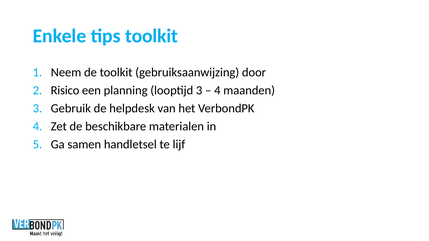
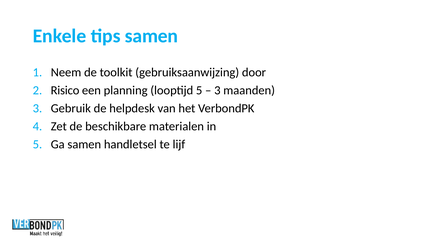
tips toolkit: toolkit -> samen (151, 36)
looptijd 3: 3 -> 5 (199, 91)
4: 4 -> 3 (217, 91)
